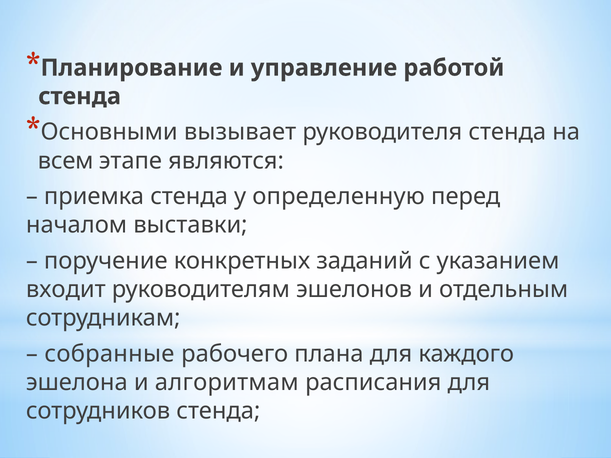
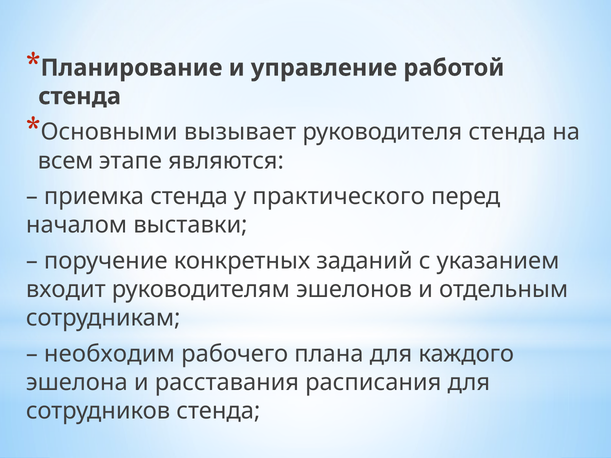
определенную: определенную -> практического (339, 197)
собранные: собранные -> необходим (109, 354)
алгоритмам: алгоритмам -> расставания (227, 382)
